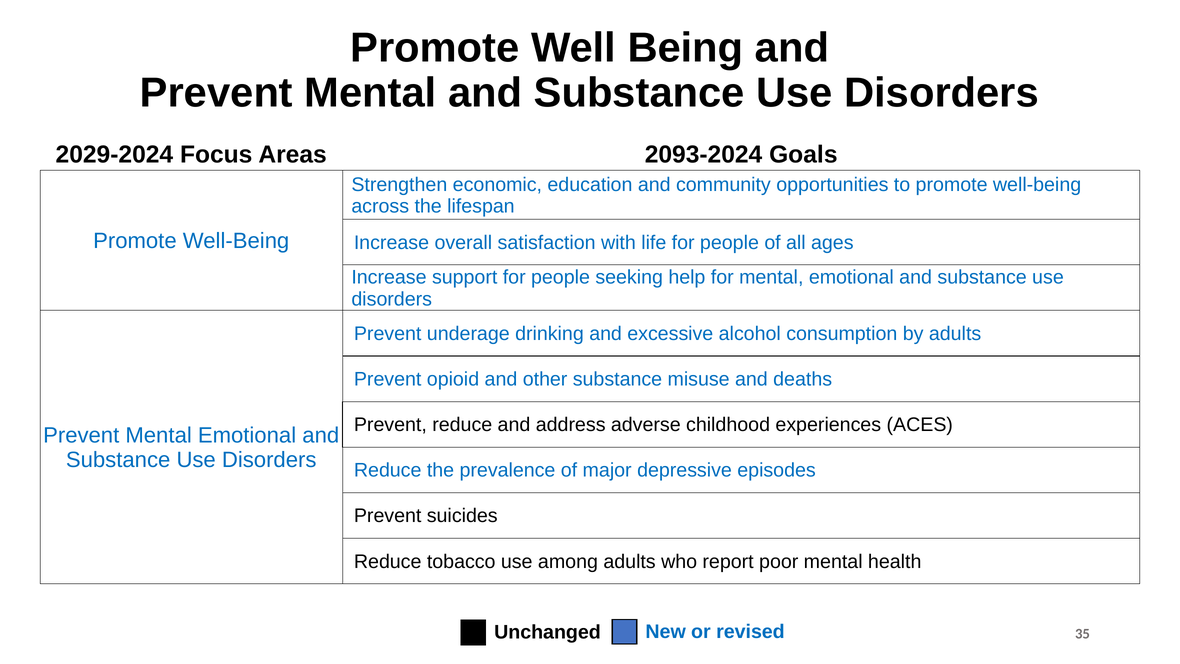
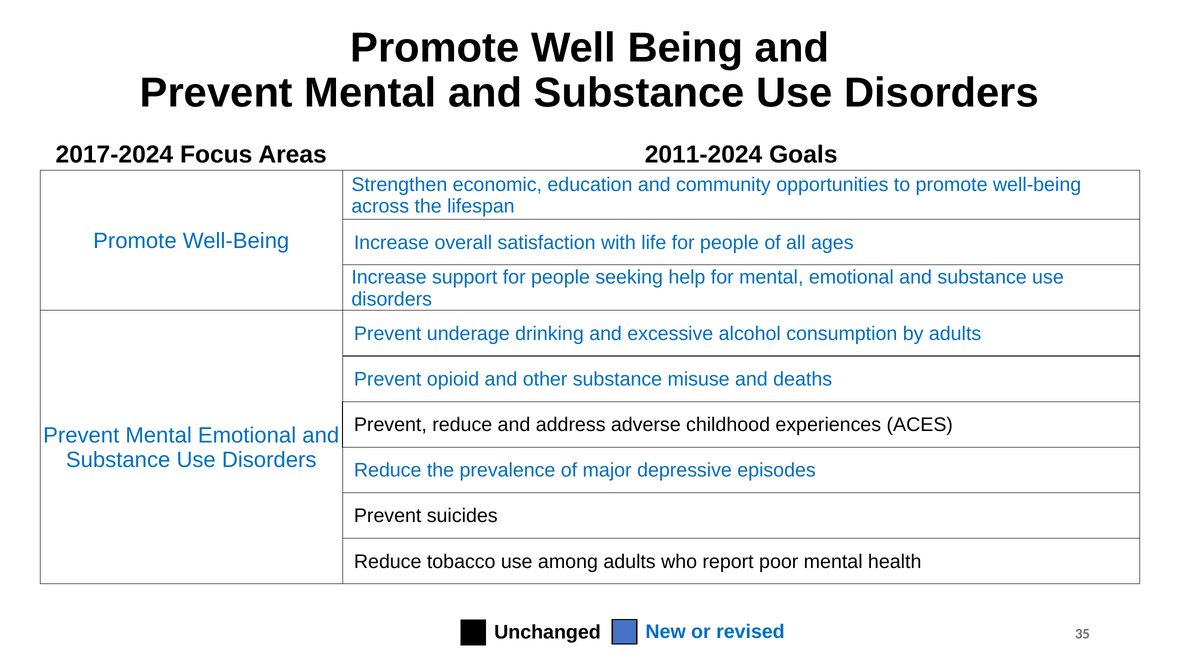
2029-2024: 2029-2024 -> 2017-2024 (114, 154)
2093-2024: 2093-2024 -> 2011-2024 (704, 154)
